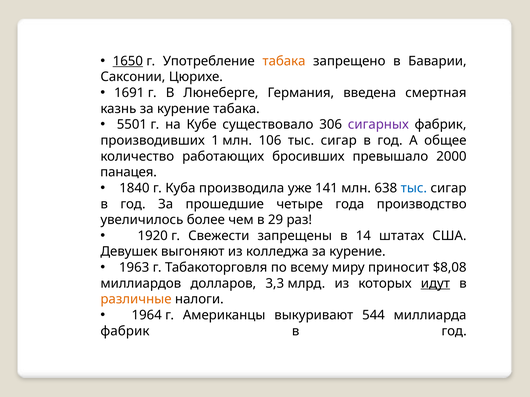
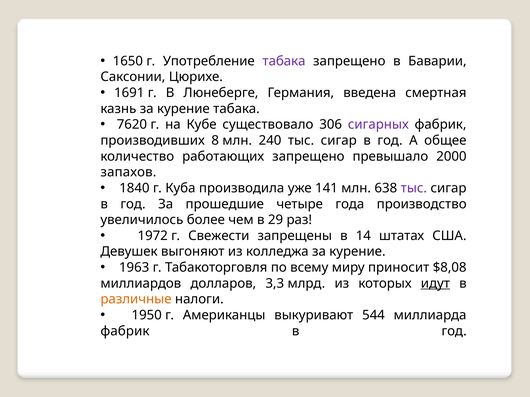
1650 underline: present -> none (128, 61)
табака colour: orange -> purple (284, 61)
5501: 5501 -> 7620 (132, 125)
1: 1 -> 8 (215, 141)
106: 106 -> 240 (270, 141)
работающих бросивших: бросивших -> запрещено (308, 157)
панацея: панацея -> запахов (128, 172)
тыс colour: blue -> purple (414, 188)
1920: 1920 -> 1972 (153, 236)
1964: 1964 -> 1950 (147, 316)
